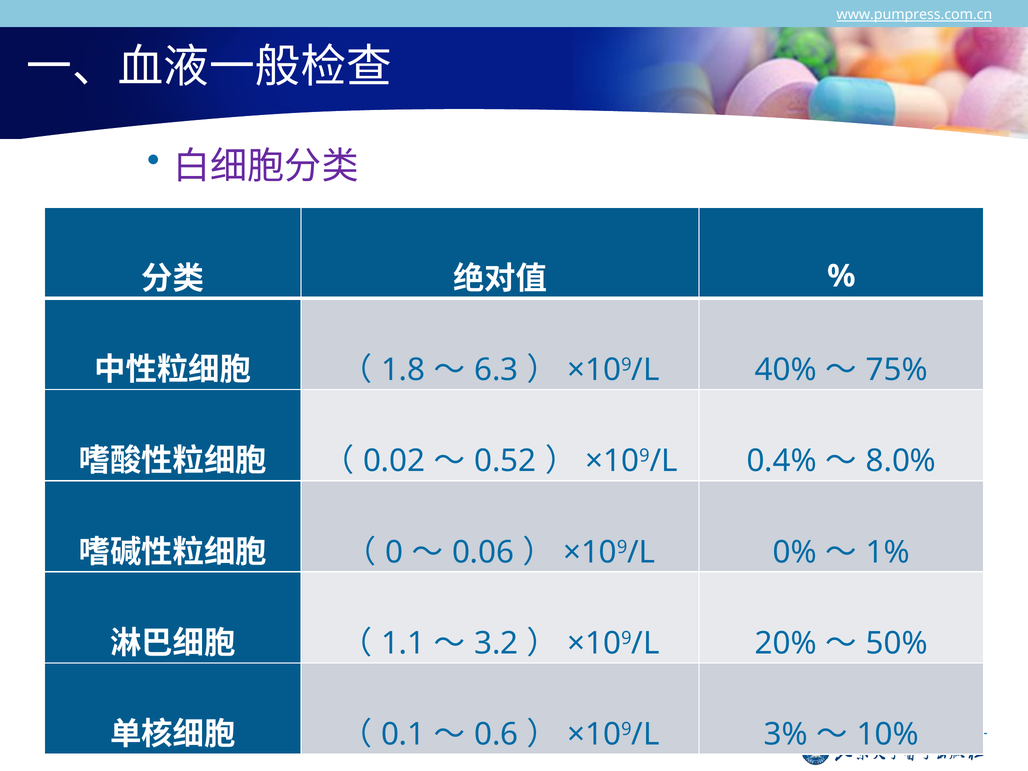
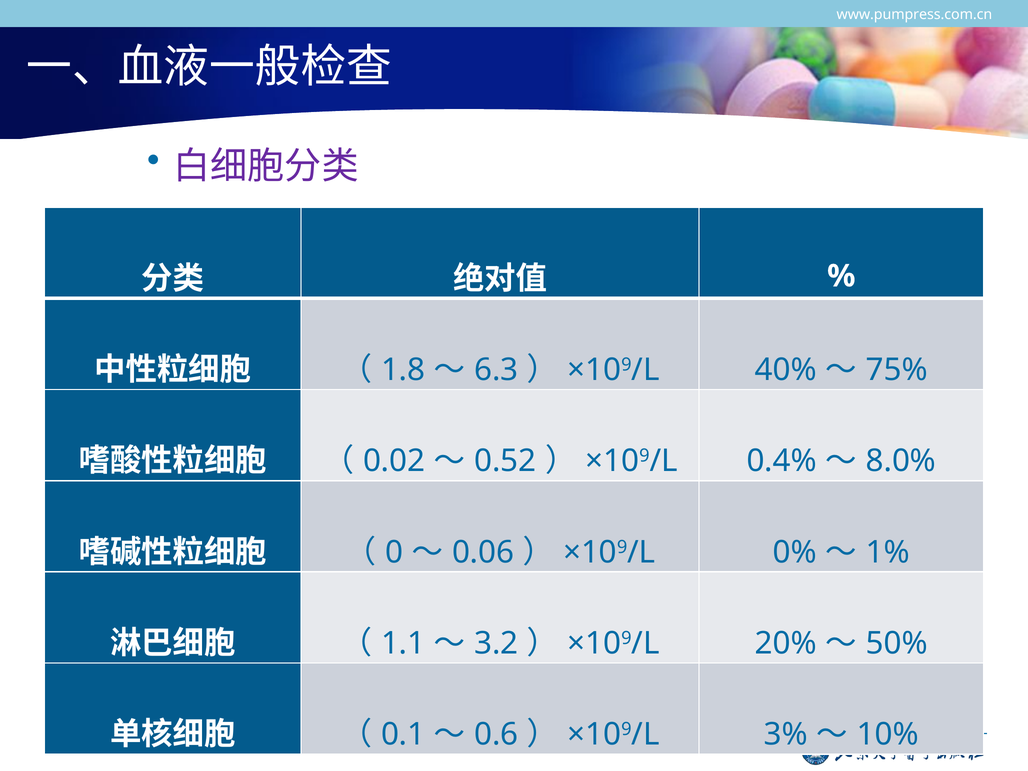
www.pumpress.com.cn underline: present -> none (914, 15)
